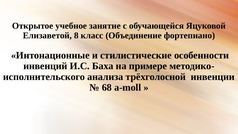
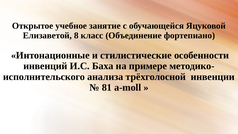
68: 68 -> 81 (107, 87)
